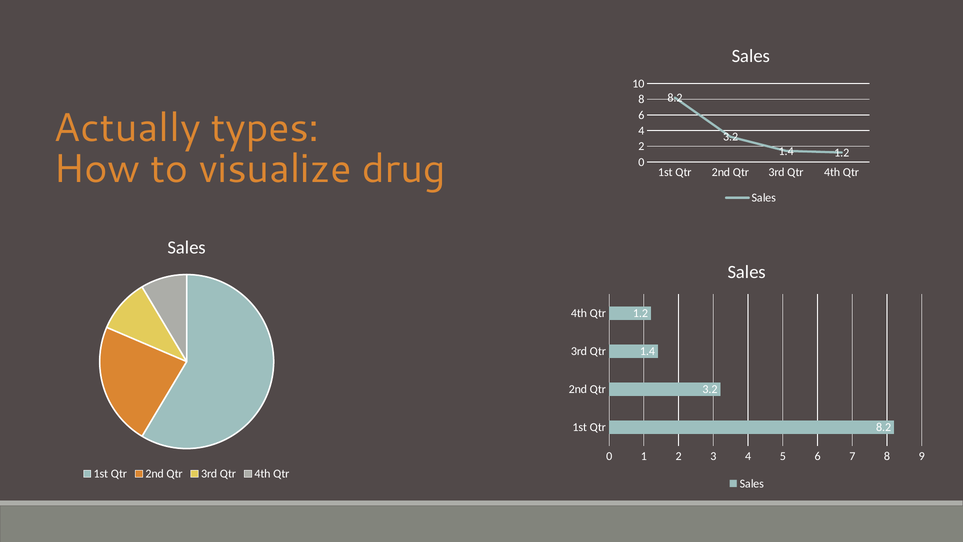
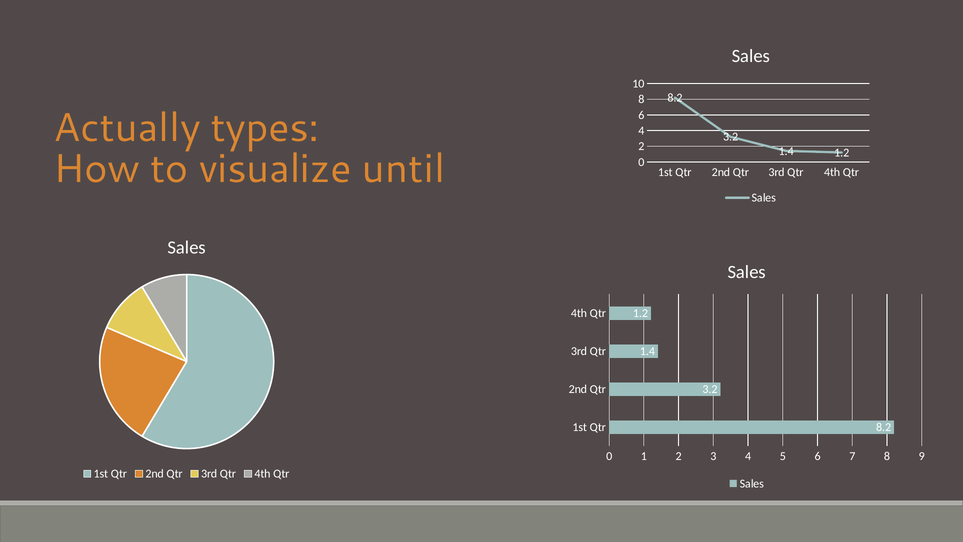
drug: drug -> until (404, 169)
